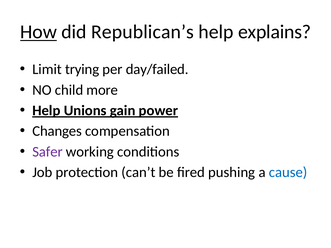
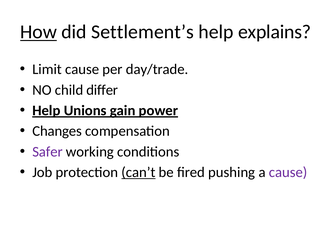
Republican’s: Republican’s -> Settlement’s (142, 32)
Limit trying: trying -> cause (82, 69)
day/failed: day/failed -> day/trade (157, 69)
more: more -> differ (102, 90)
can’t underline: none -> present (138, 172)
cause colour: blue -> purple (288, 172)
